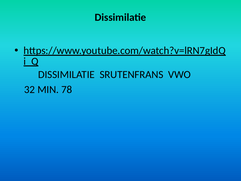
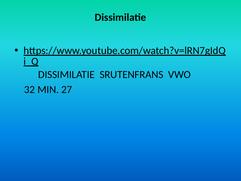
78: 78 -> 27 (67, 89)
